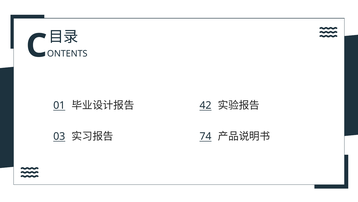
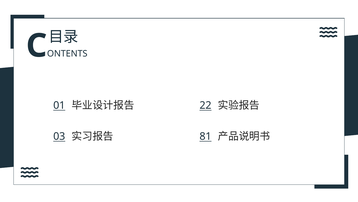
42: 42 -> 22 (206, 105)
74: 74 -> 81 (206, 136)
